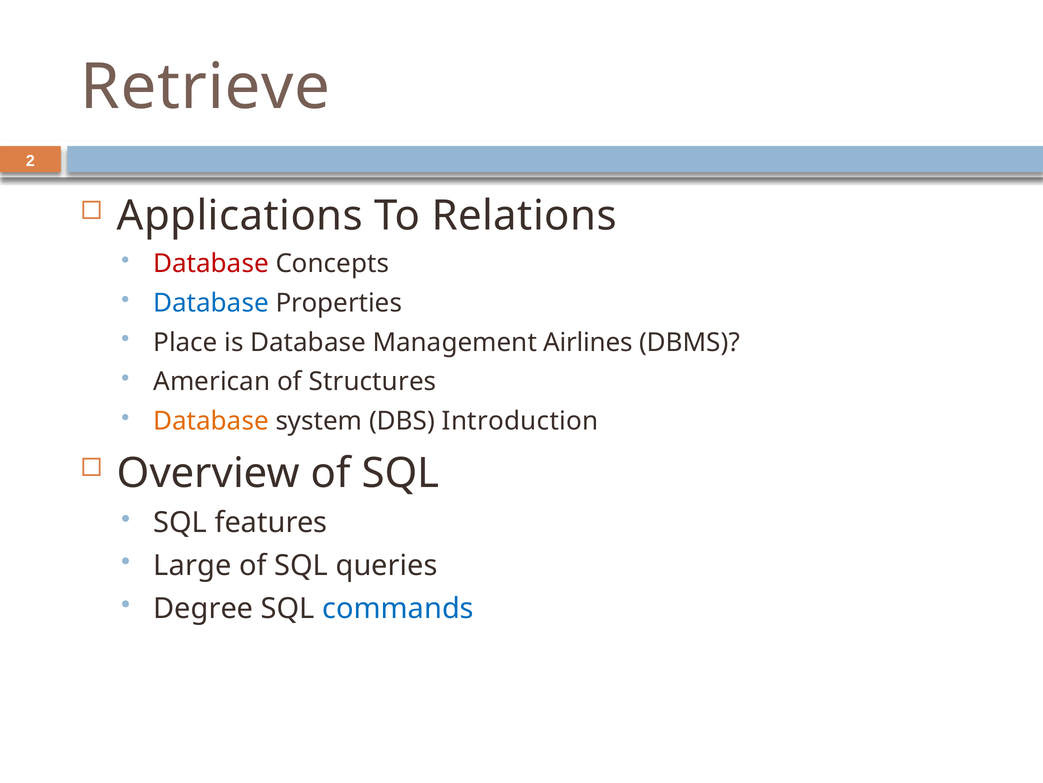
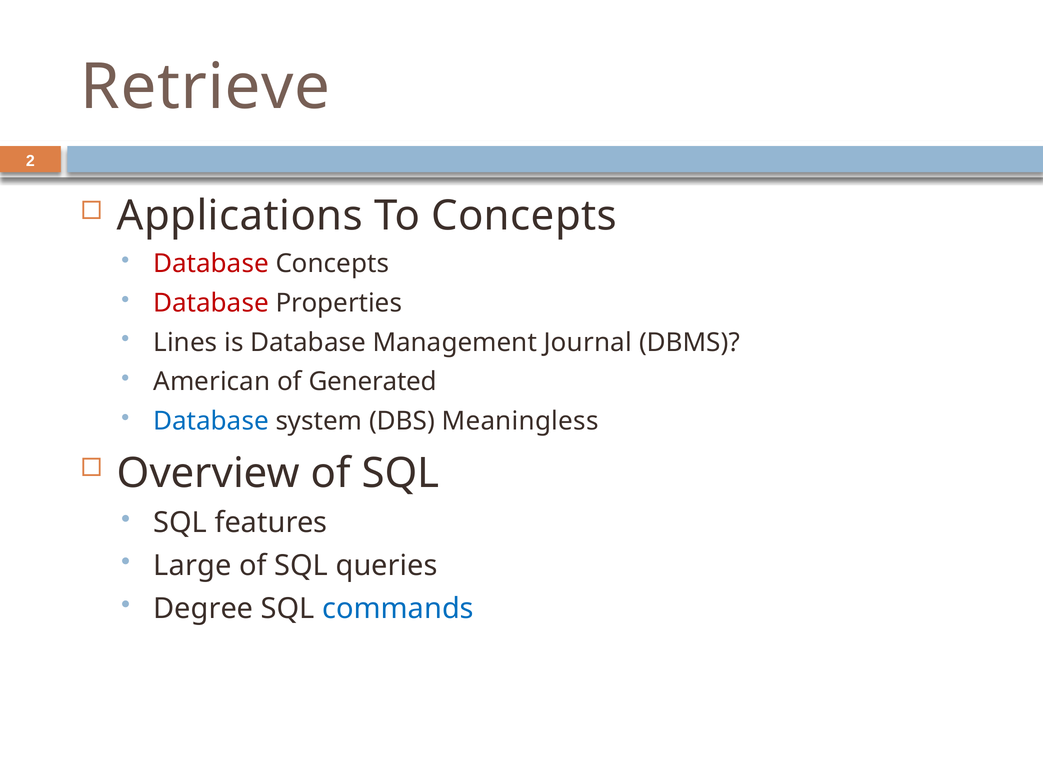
To Relations: Relations -> Concepts (524, 216)
Database colour: blue -> red (211, 303)
Place: Place -> Lines (185, 342)
Airlines: Airlines -> Journal (588, 342)
Structures: Structures -> Generated (373, 381)
Database colour: orange -> blue (211, 421)
Introduction: Introduction -> Meaningless (520, 421)
